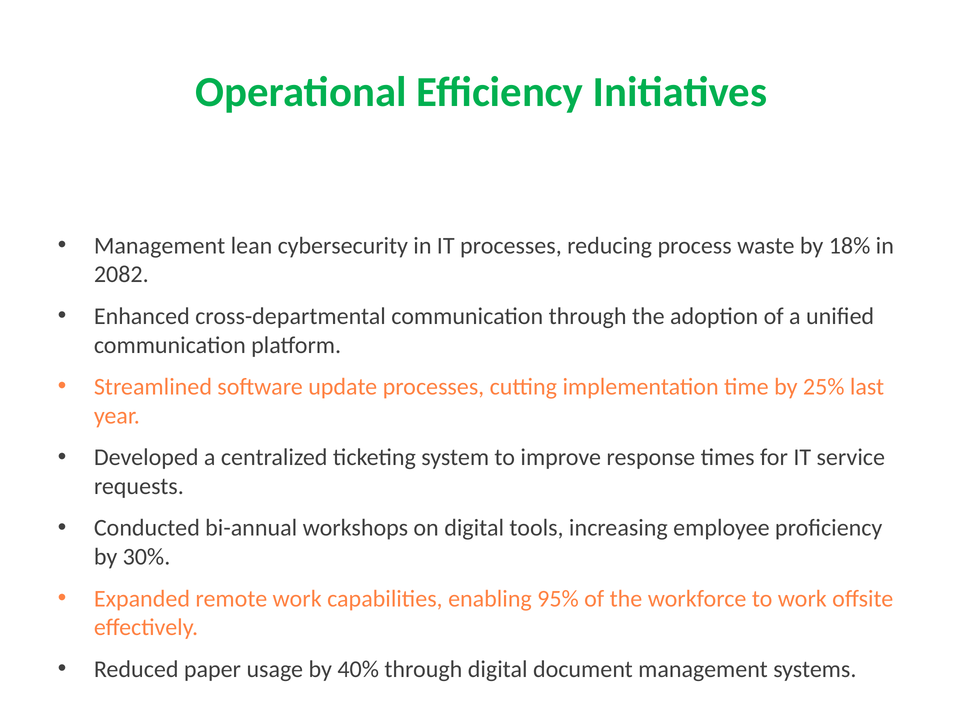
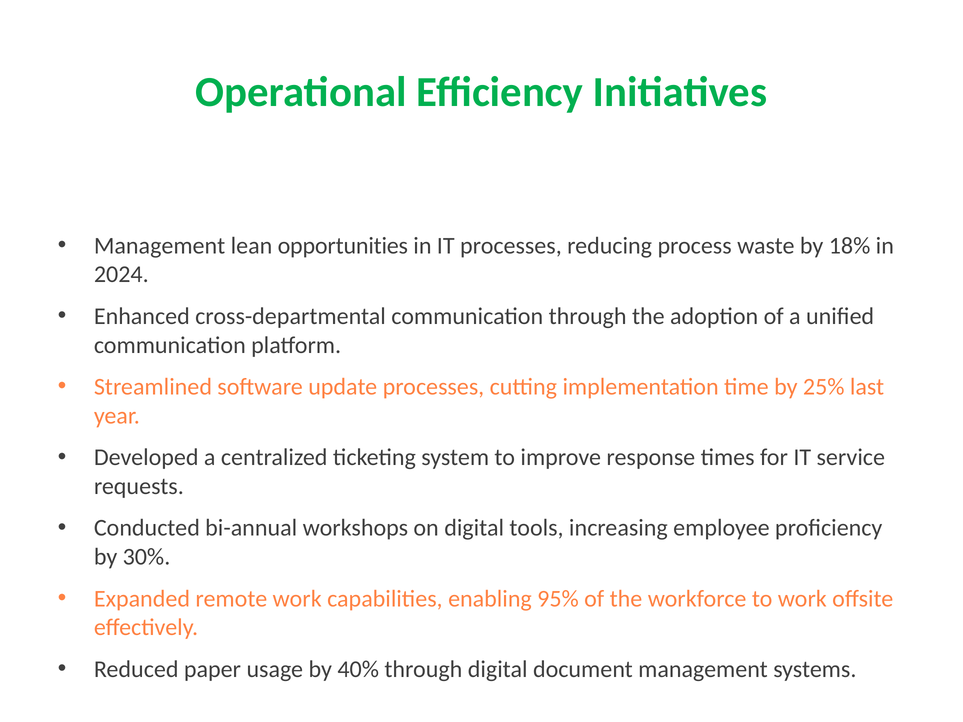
cybersecurity: cybersecurity -> opportunities (343, 246)
2082: 2082 -> 2024 (121, 275)
